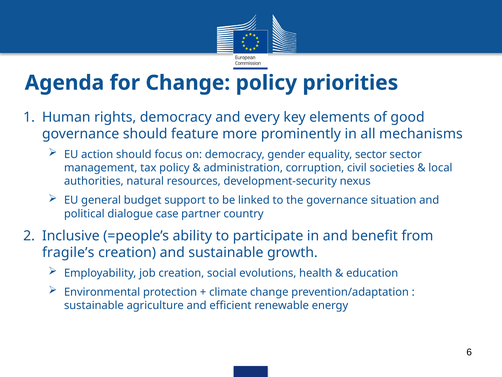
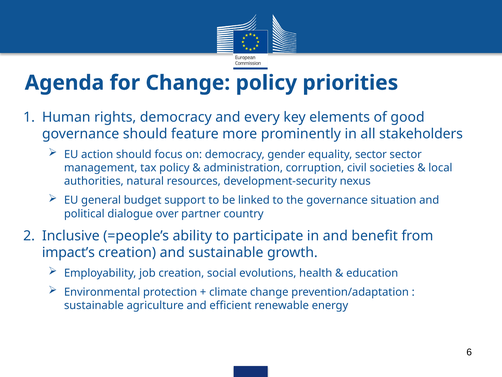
mechanisms: mechanisms -> stakeholders (421, 134)
case: case -> over (167, 213)
fragile’s: fragile’s -> impact’s (68, 252)
